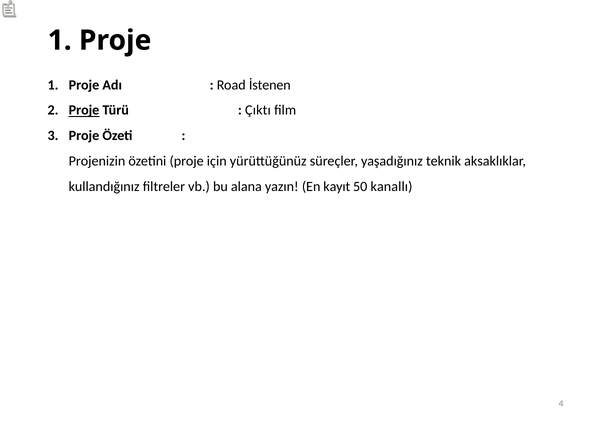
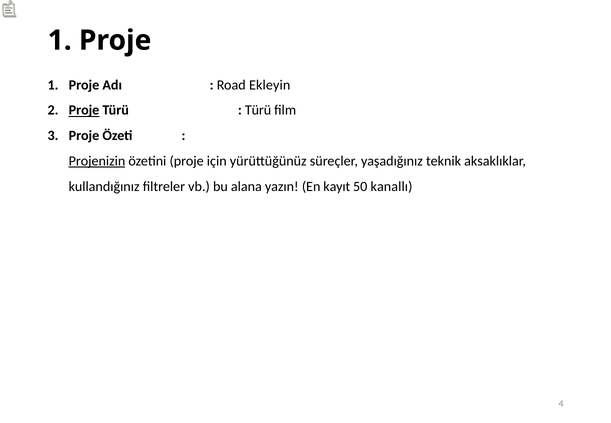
İstenen: İstenen -> Ekleyin (270, 85)
Çıktı: Çıktı -> Türü (258, 110)
Projenizin underline: none -> present (97, 161)
